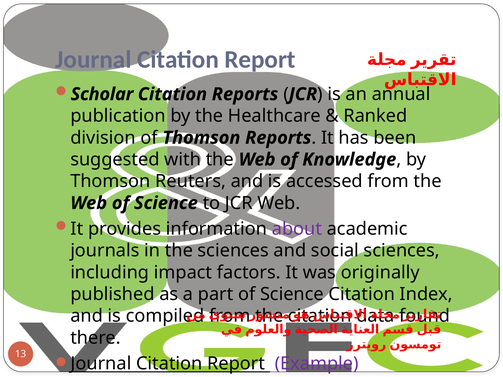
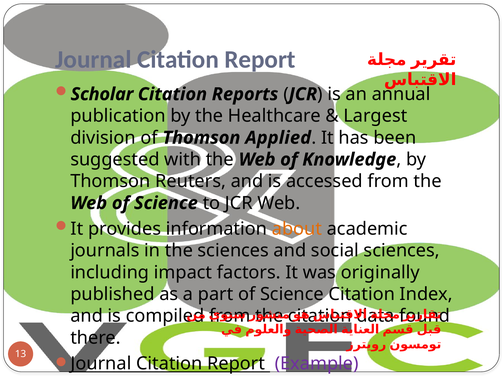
Ranked: Ranked -> Largest (375, 116)
Thomson Reports: Reports -> Applied (278, 138)
about colour: purple -> orange (297, 229)
